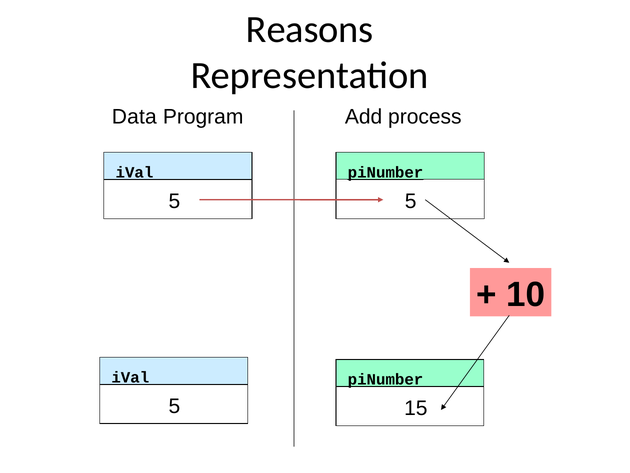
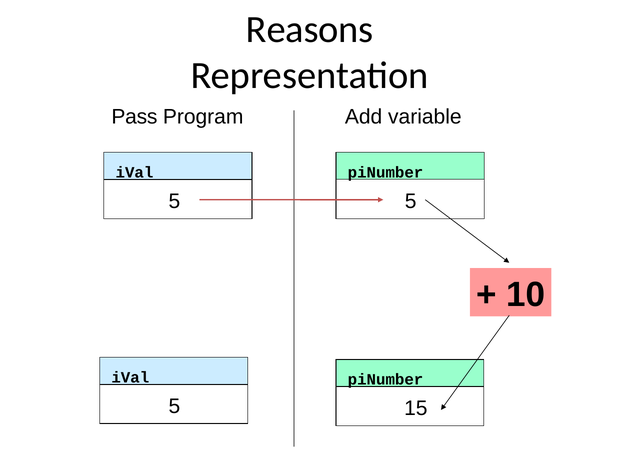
Data: Data -> Pass (134, 117)
process: process -> variable (425, 117)
piNumber underline: present -> none (386, 172)
